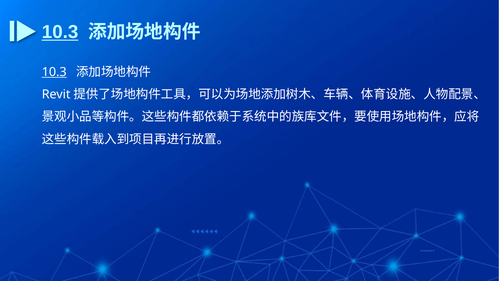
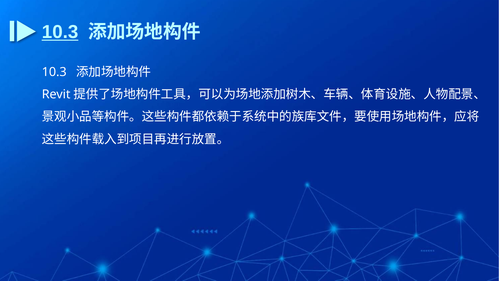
10.3 underline: present -> none (54, 72)
